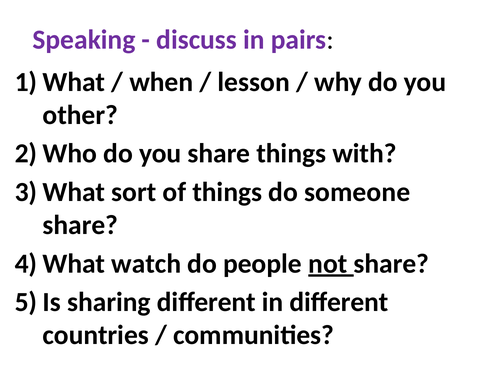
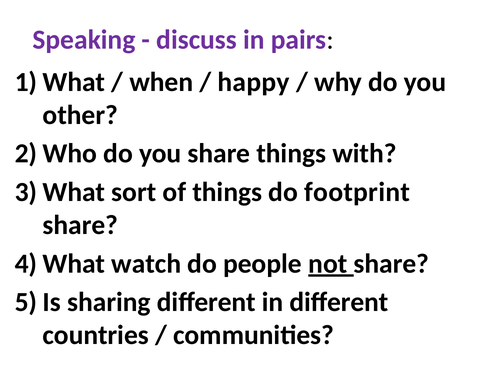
lesson: lesson -> happy (254, 82)
someone: someone -> footprint (357, 192)
